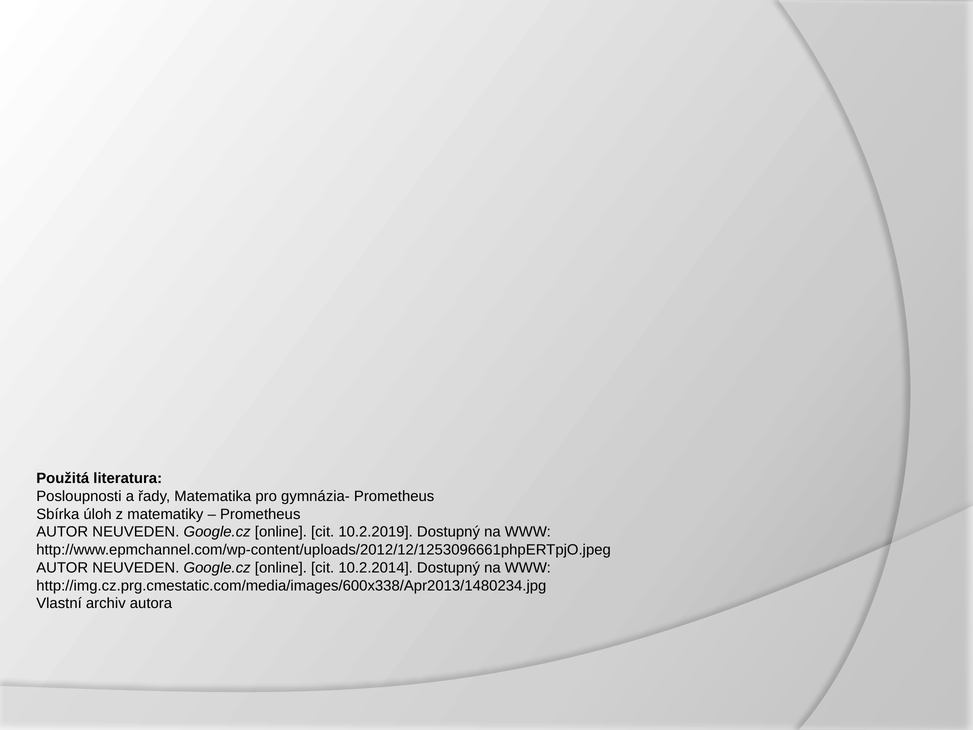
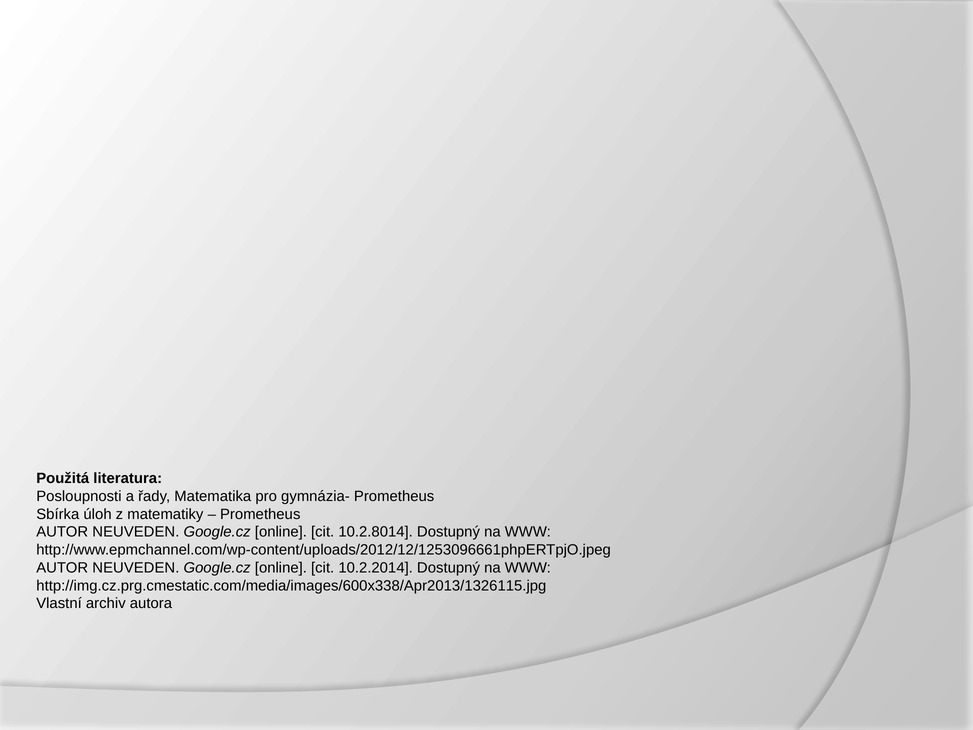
10.2.2019: 10.2.2019 -> 10.2.8014 (376, 532)
http://img.cz.prg.cmestatic.com/media/images/600x338/Apr2013/1480234.jpg: http://img.cz.prg.cmestatic.com/media/images/600x338/Apr2013/1480234.jpg -> http://img.cz.prg.cmestatic.com/media/images/600x338/Apr2013/1326115.jpg (291, 585)
